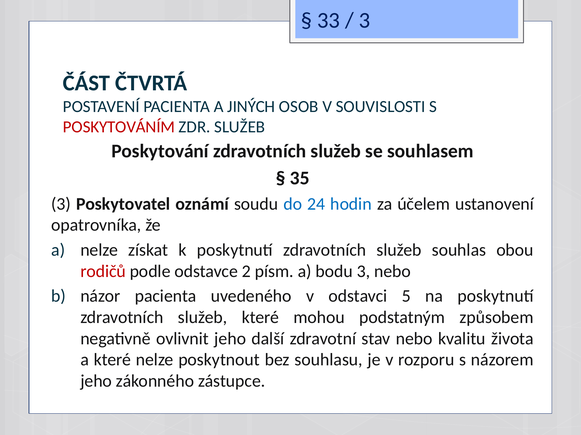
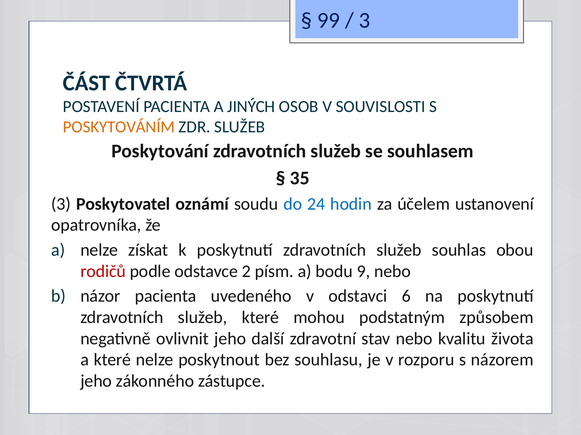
33: 33 -> 99 (329, 21)
POSKYTOVÁNÍM colour: red -> orange (119, 127)
bodu 3: 3 -> 9 (364, 272)
5: 5 -> 6 (406, 296)
